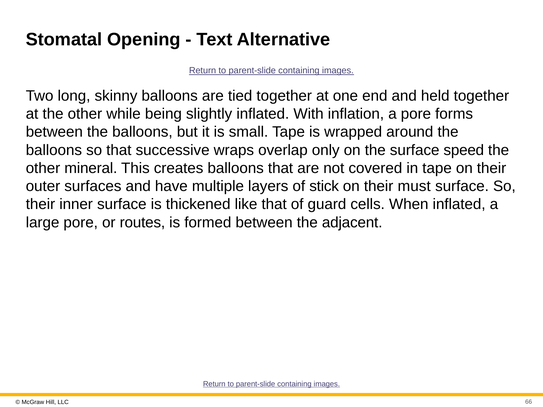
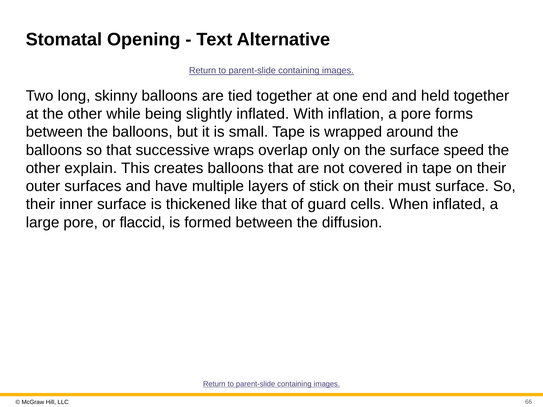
mineral: mineral -> explain (91, 168)
routes: routes -> flaccid (142, 223)
adjacent: adjacent -> diffusion (352, 223)
